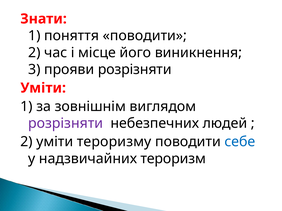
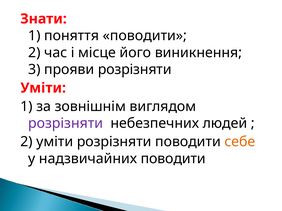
уміти тероризму: тероризму -> розрізняти (114, 142)
себе colour: blue -> orange (240, 142)
надзвичайних тероризм: тероризм -> поводити (173, 159)
